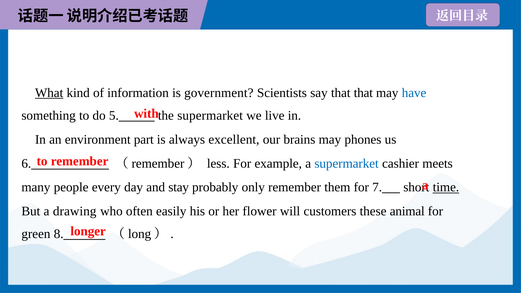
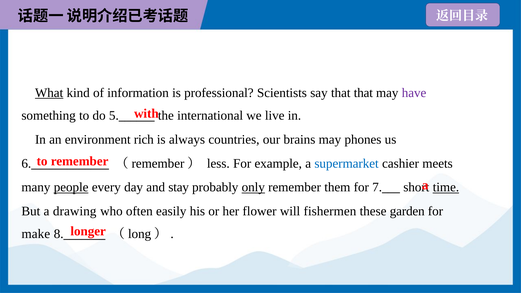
government: government -> professional (219, 93)
have colour: blue -> purple (414, 93)
the supermarket: supermarket -> international (210, 116)
part: part -> rich (144, 140)
excellent: excellent -> countries (234, 140)
people underline: none -> present (71, 187)
only underline: none -> present (253, 187)
customers: customers -> fishermen (330, 211)
animal: animal -> garden (407, 211)
green: green -> make (36, 234)
